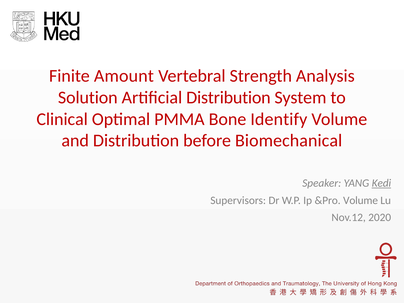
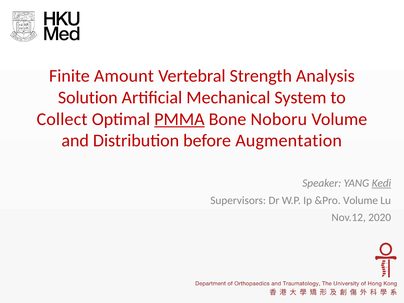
Artificial Distribution: Distribution -> Mechanical (228, 98)
Clinical: Clinical -> Collect (62, 119)
PMMA underline: none -> present (179, 119)
Identify: Identify -> Noboru (279, 119)
Biomechanical: Biomechanical -> Augmentation (289, 141)
